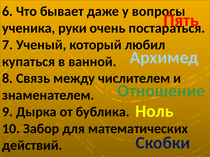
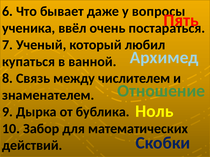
руки: руки -> ввёл (72, 28)
